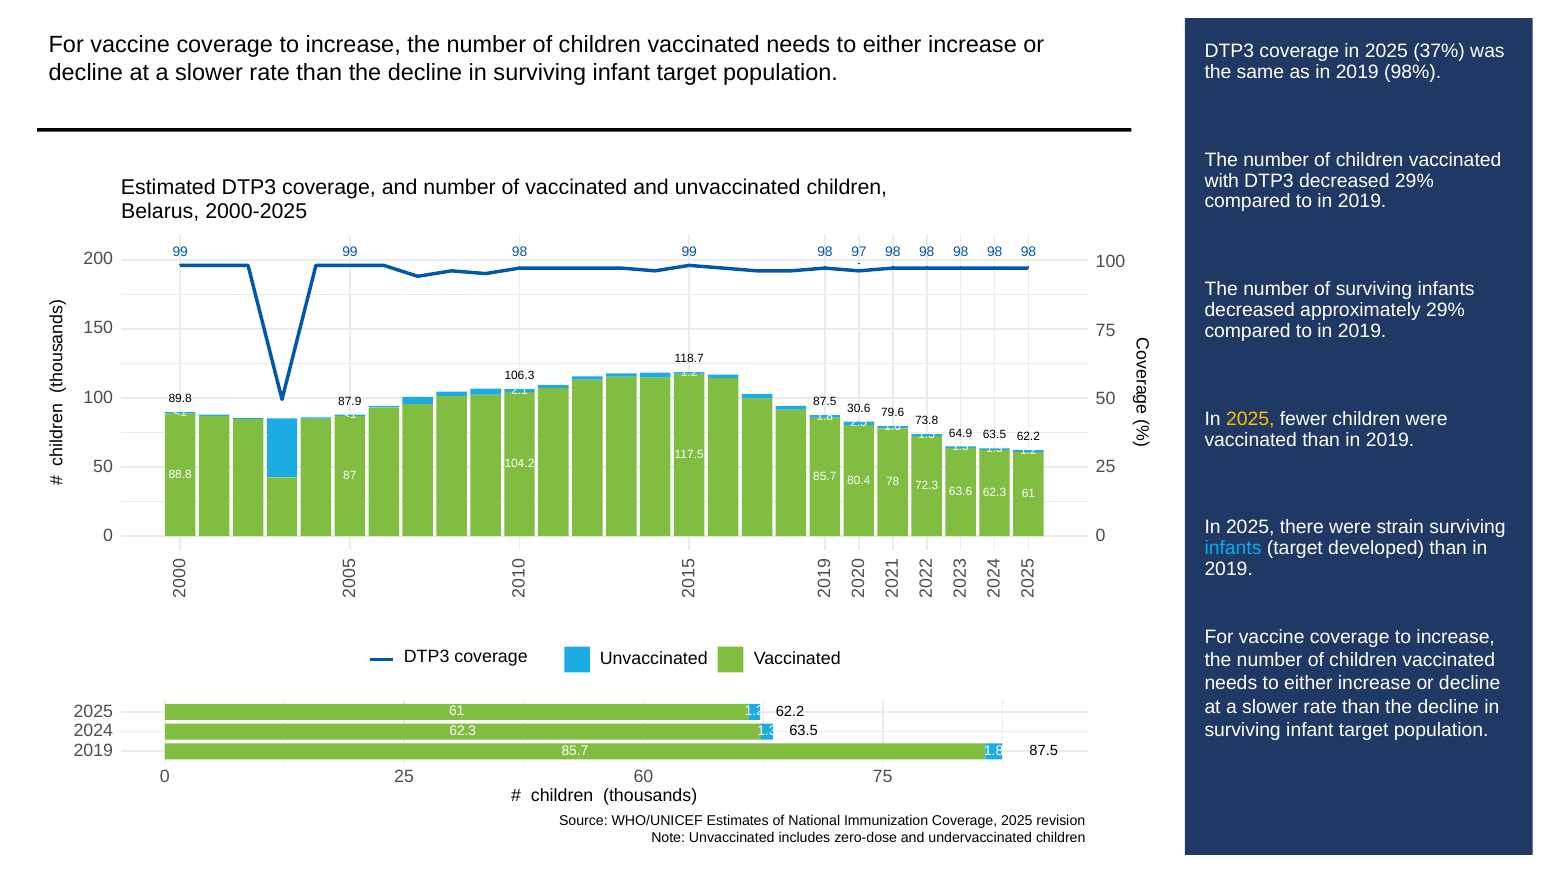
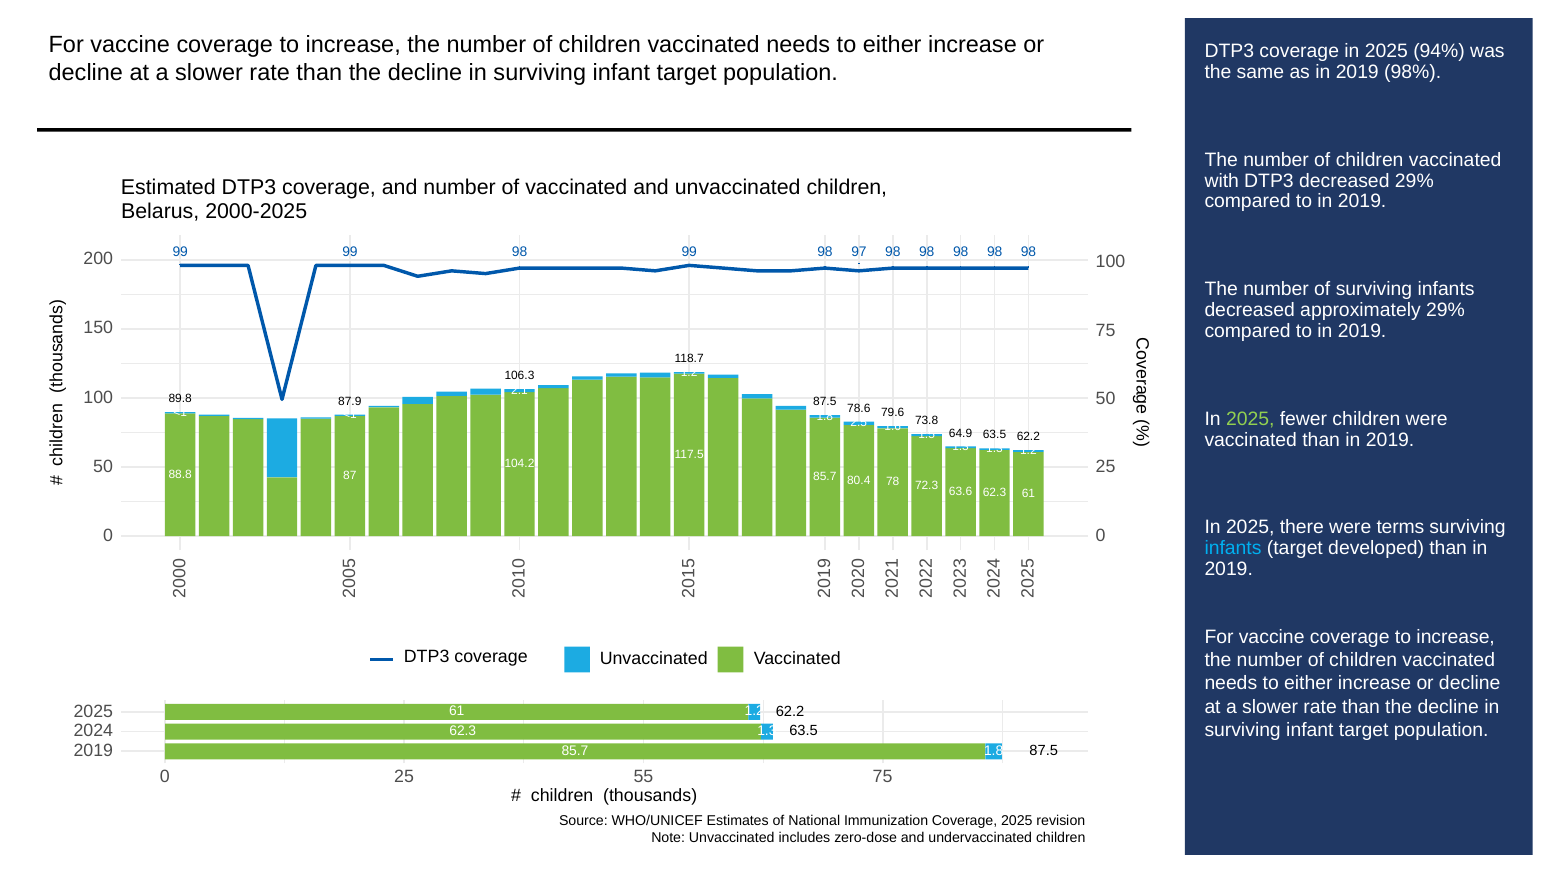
37%: 37% -> 94% (1439, 51)
30.6: 30.6 -> 78.6 (859, 408)
2025 colour: yellow -> light green (1250, 419)
strain: strain -> terms (1400, 528)
60: 60 -> 55 (643, 777)
